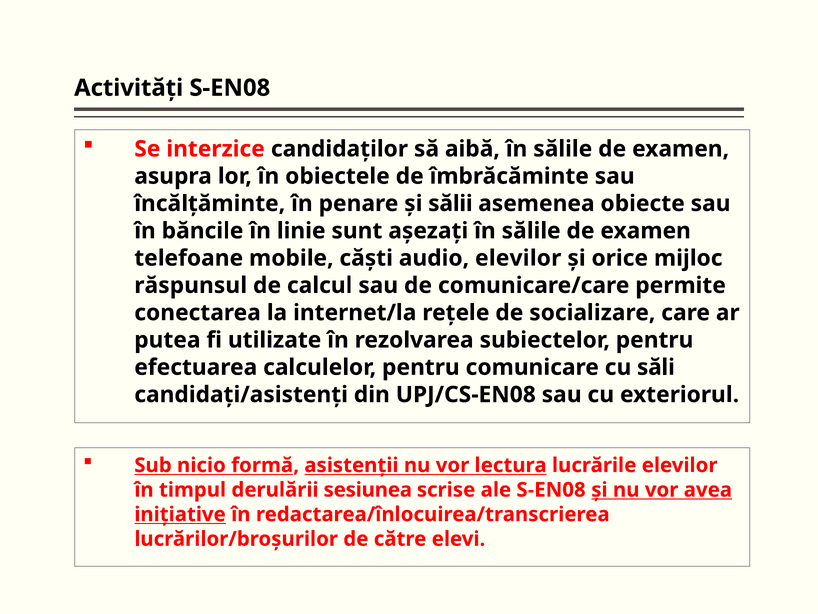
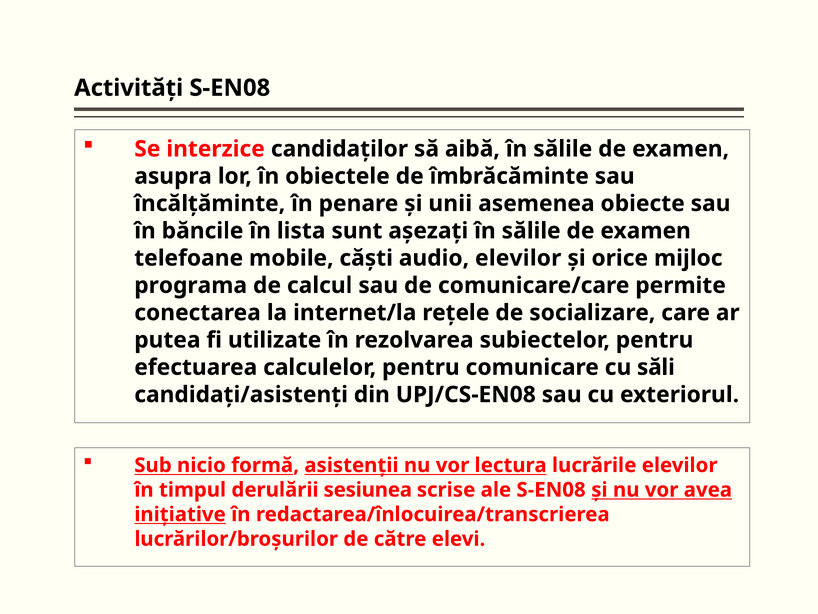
sălii: sălii -> unii (450, 203)
linie: linie -> lista (301, 231)
răspunsul: răspunsul -> programa (191, 285)
